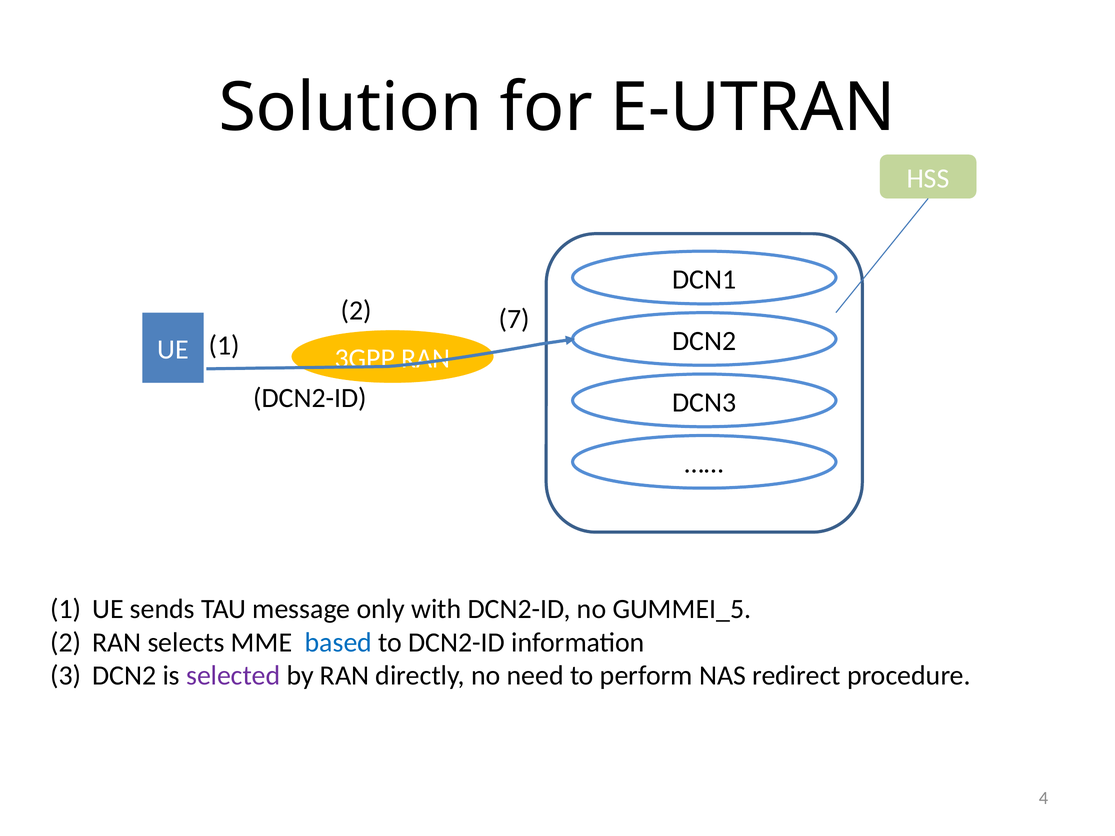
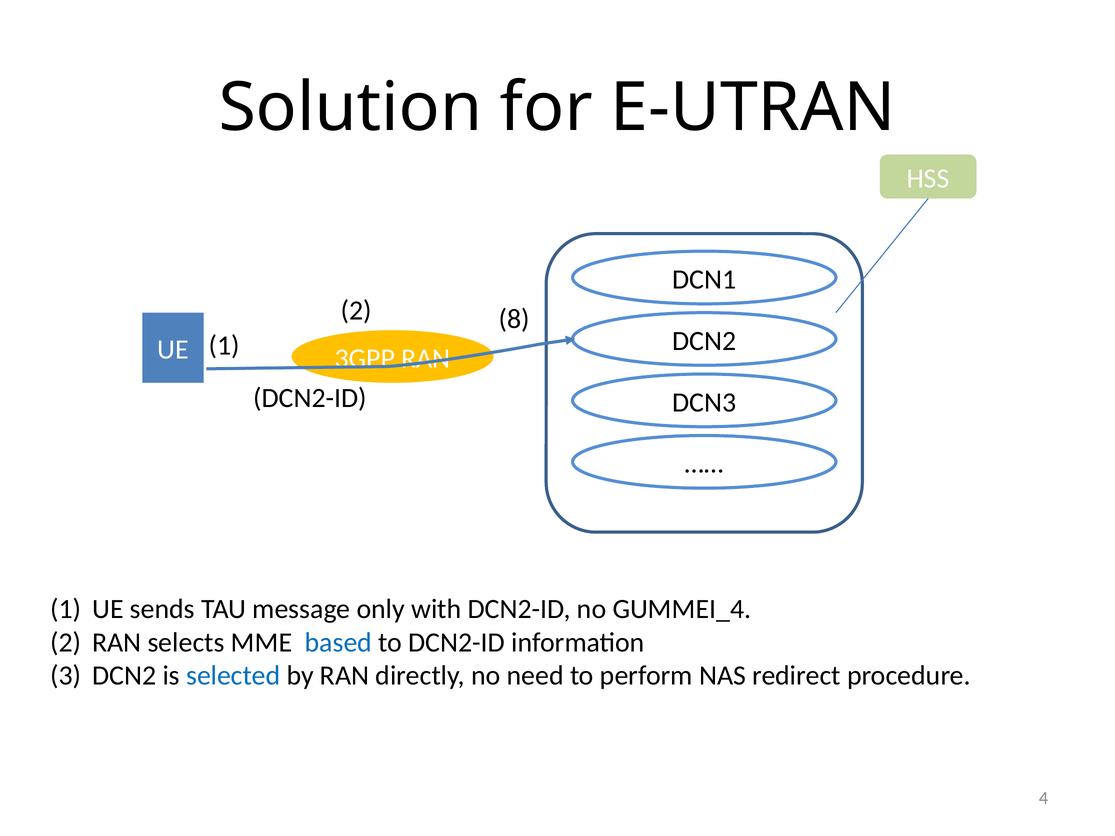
7: 7 -> 8 (514, 319)
GUMMEI_5: GUMMEI_5 -> GUMMEI_4 (682, 609)
selected colour: purple -> blue (233, 676)
